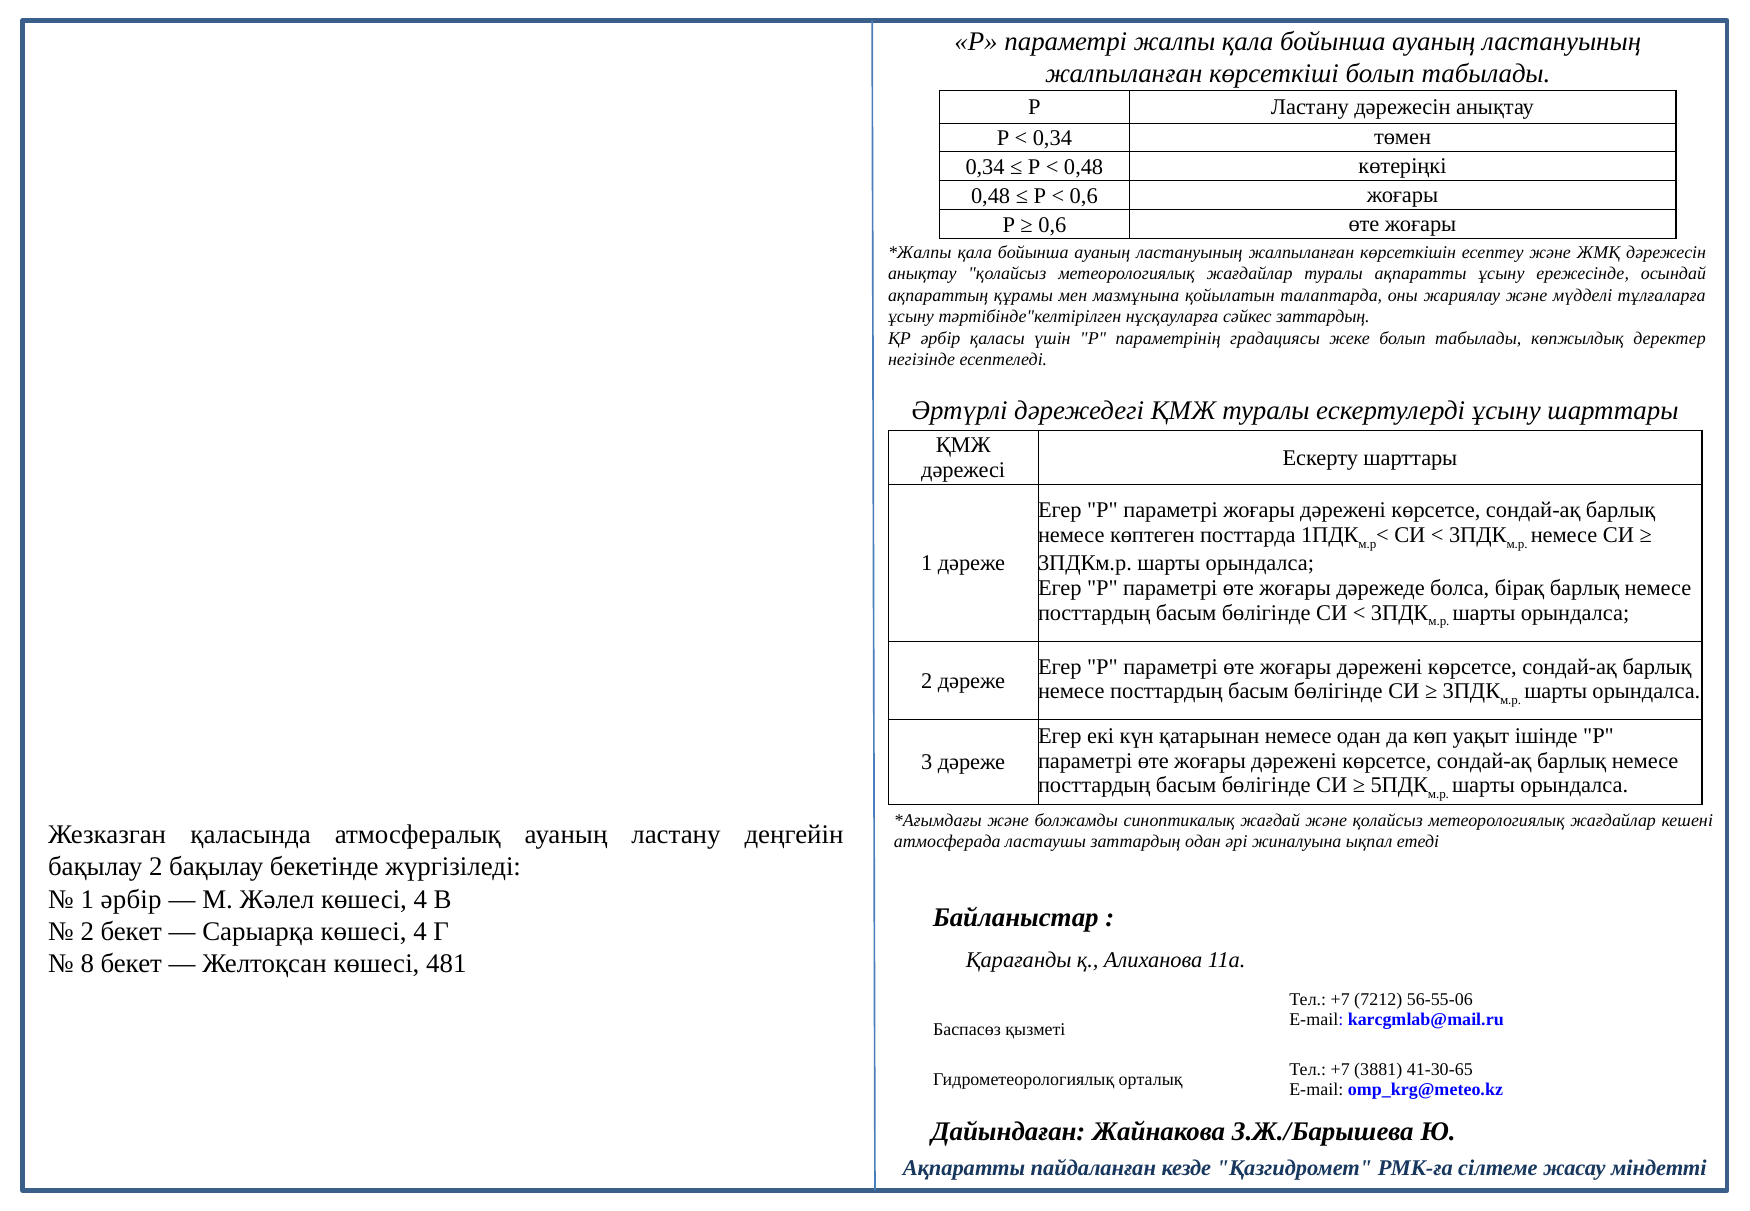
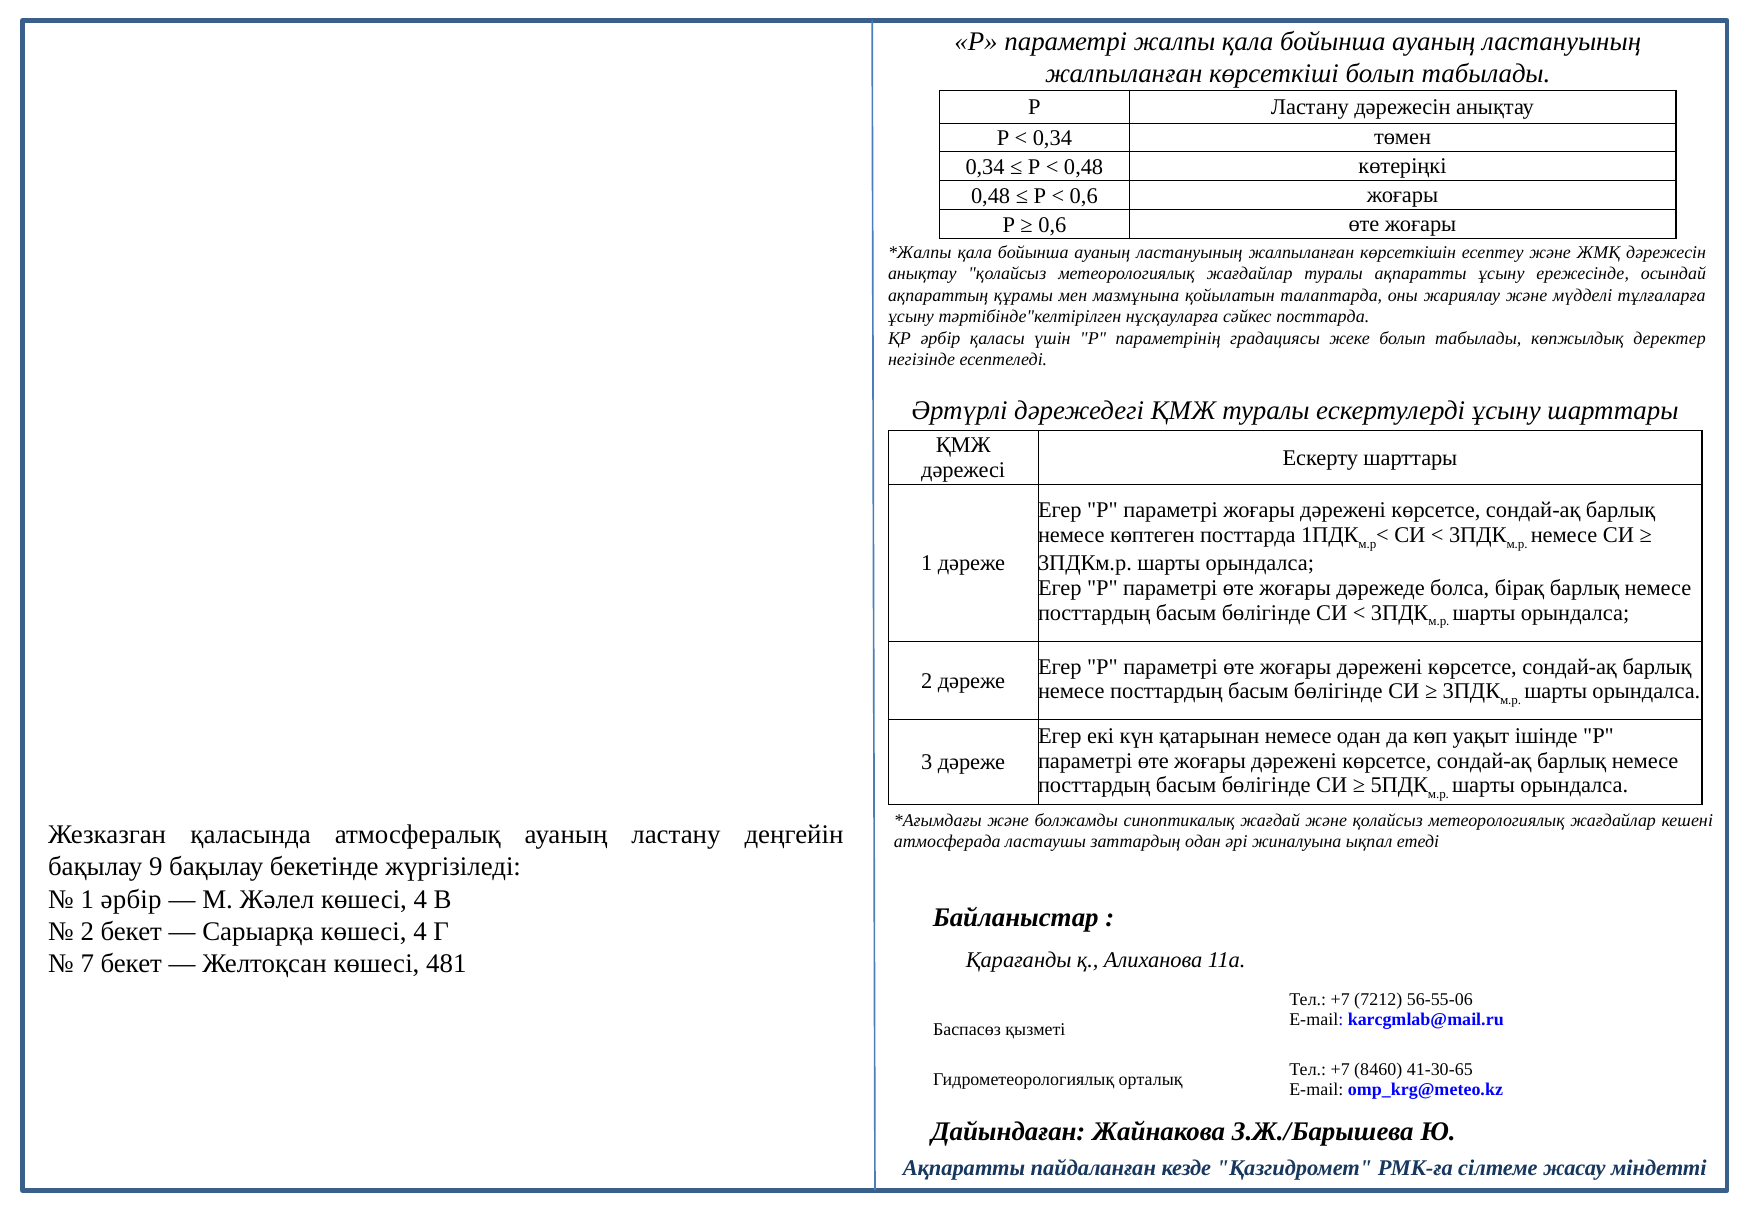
сәйкес заттардың: заттардың -> посттарда (1323, 317)
бақылау 2: 2 -> 9 (156, 867)
8: 8 -> 7 (87, 964)
3881: 3881 -> 8460 (1378, 1070)
